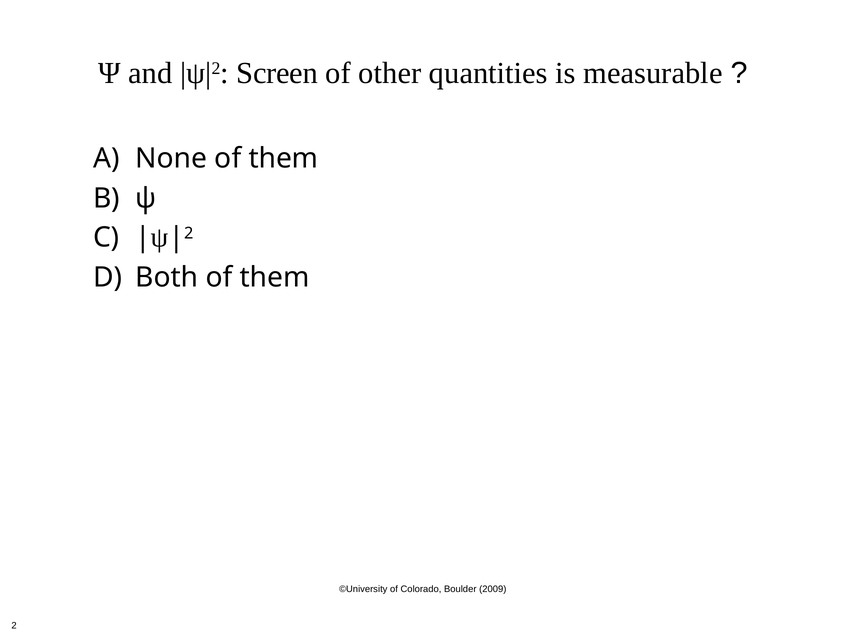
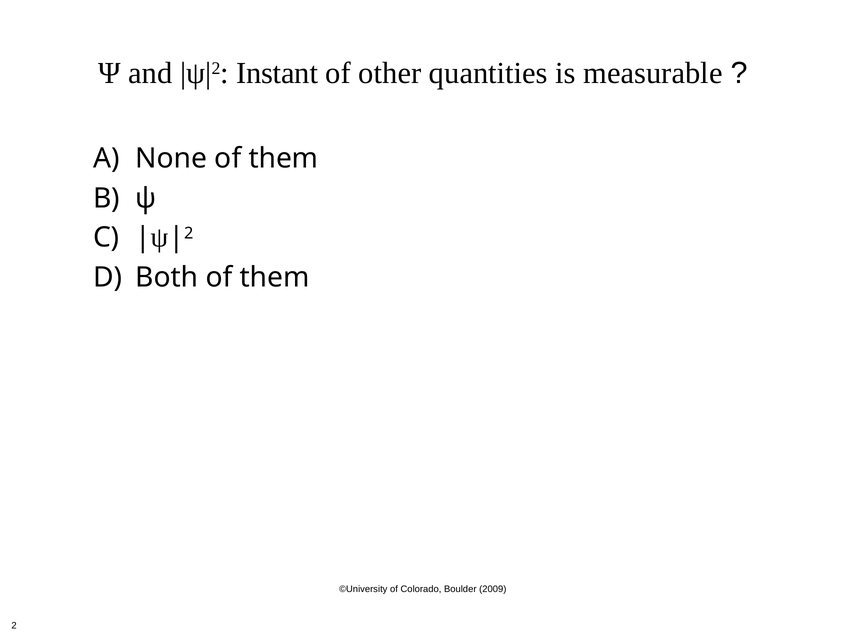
Screen: Screen -> Instant (277, 73)
